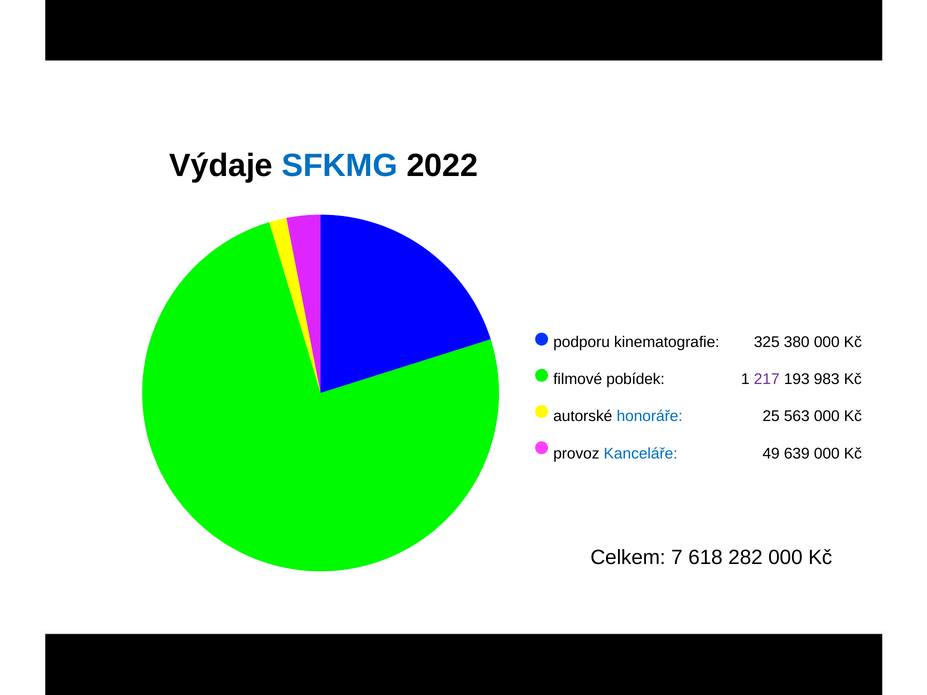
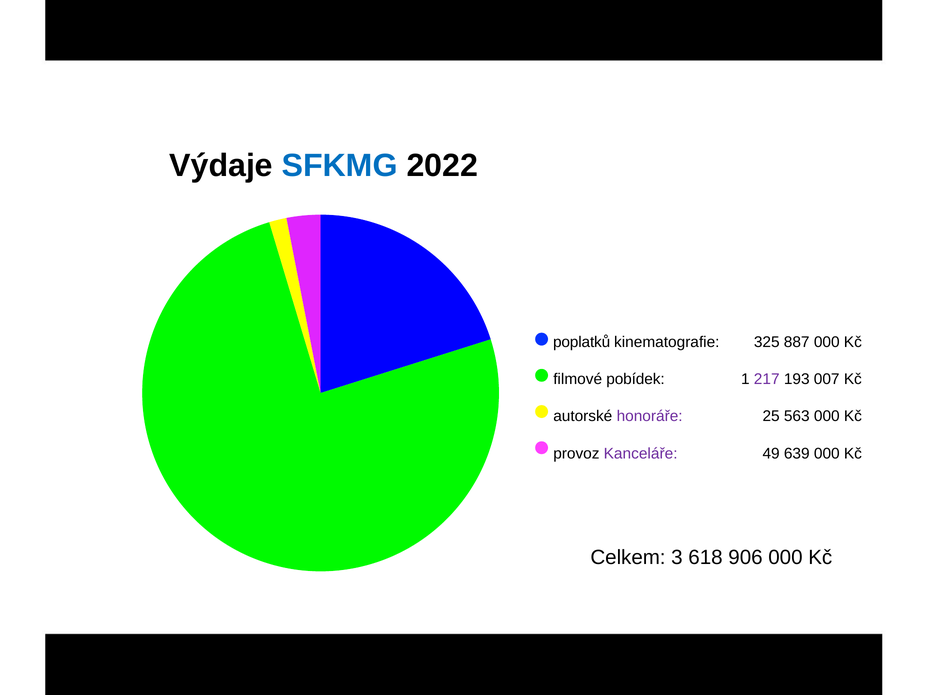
podporu: podporu -> poplatků (582, 342)
380: 380 -> 887 (797, 342)
983: 983 -> 007 (827, 379)
honoráře colour: blue -> purple (650, 417)
Kanceláře colour: blue -> purple (641, 454)
7: 7 -> 3 (677, 558)
282: 282 -> 906 (745, 558)
